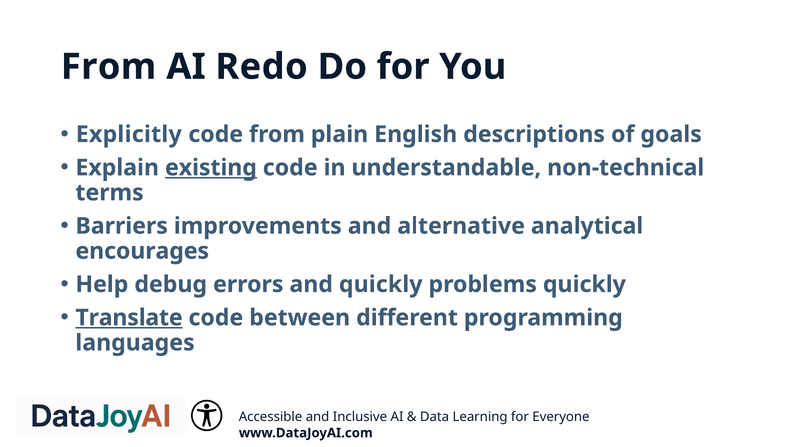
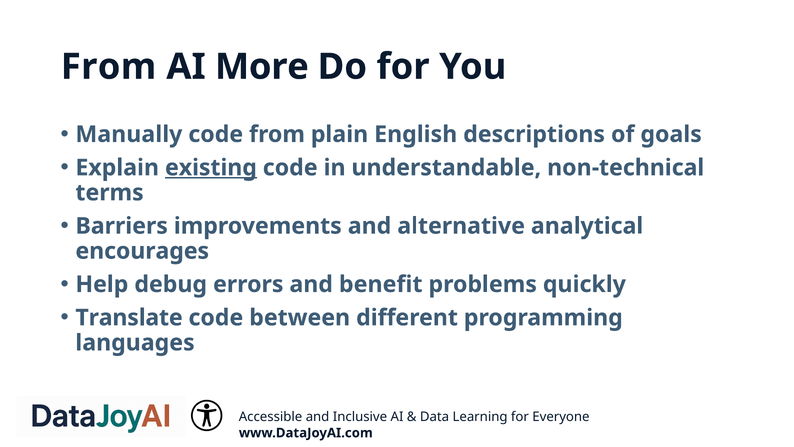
Redo: Redo -> More (262, 67)
Explicitly: Explicitly -> Manually (129, 134)
and quickly: quickly -> benefit (381, 284)
Translate underline: present -> none (129, 317)
